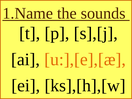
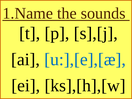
u:],[e],[æ colour: orange -> blue (85, 59)
